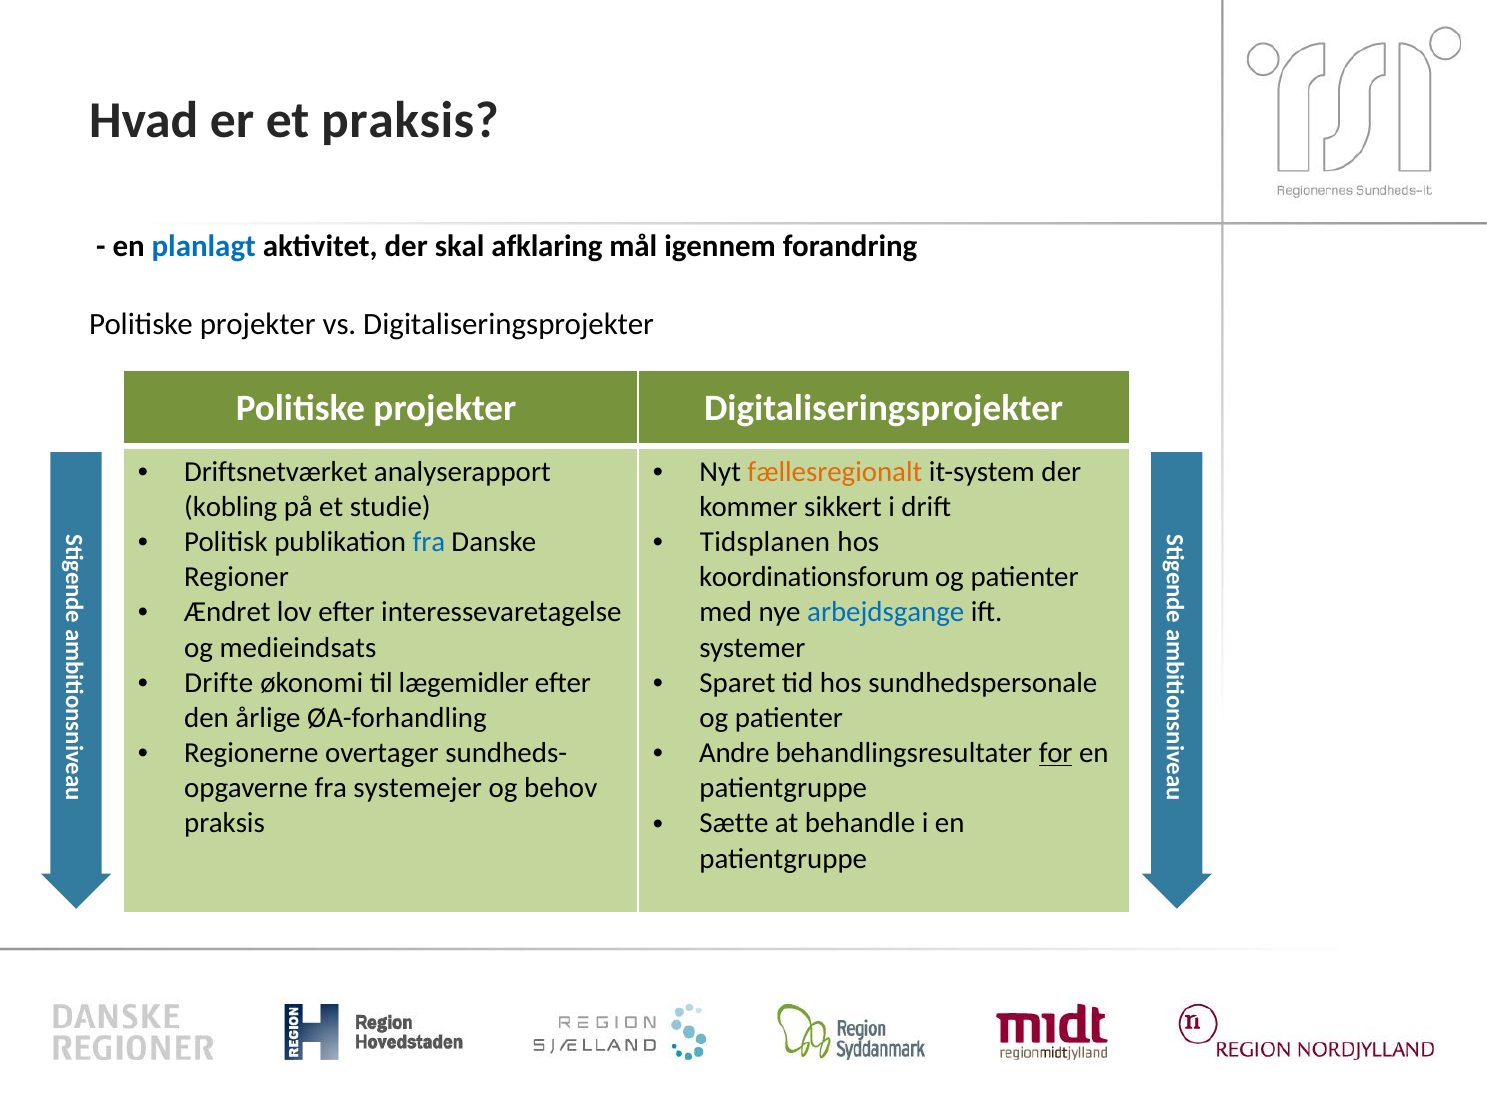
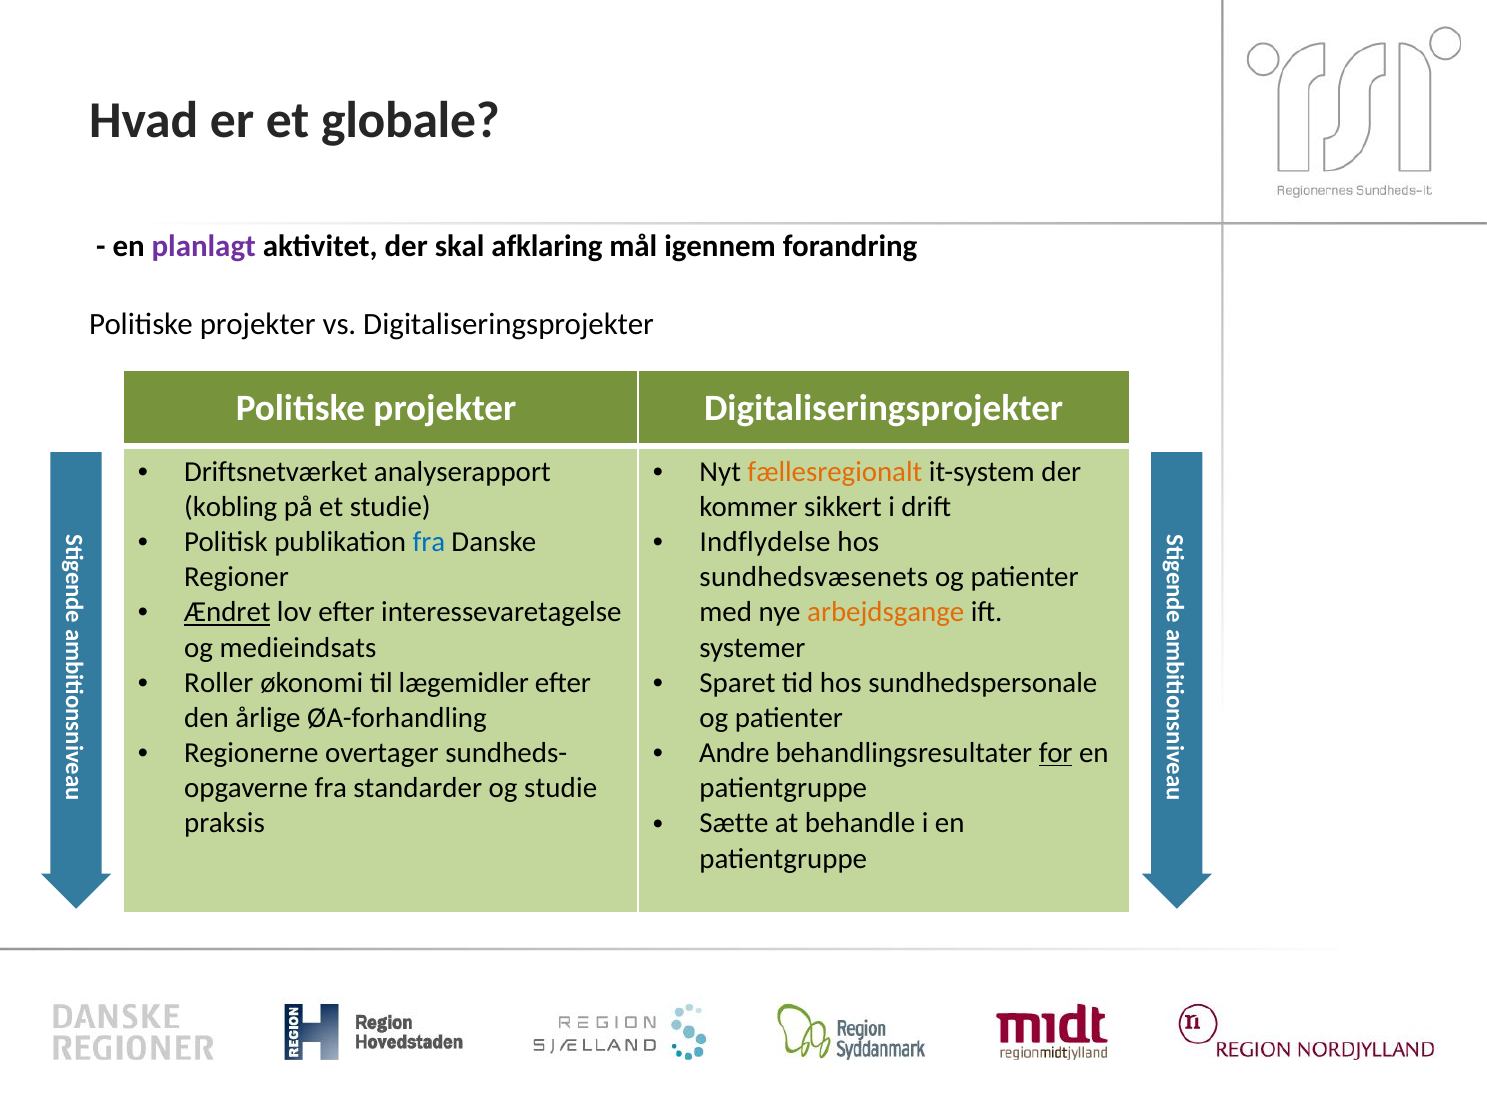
et praksis: praksis -> globale (410, 121)
planlagt colour: blue -> purple (204, 246)
Tidsplanen: Tidsplanen -> Indflydelse (765, 542)
koordinationsforum: koordinationsforum -> sundhedsvæsenets (814, 577)
Ændret underline: none -> present (227, 612)
arbejdsgange colour: blue -> orange (886, 612)
Drifte: Drifte -> Roller (219, 683)
systemejer: systemejer -> standarder (418, 788)
og behov: behov -> studie (561, 788)
